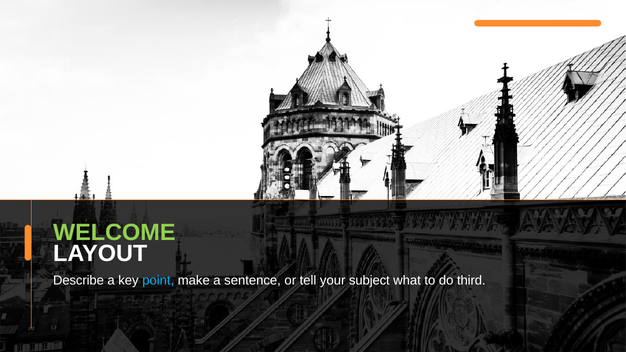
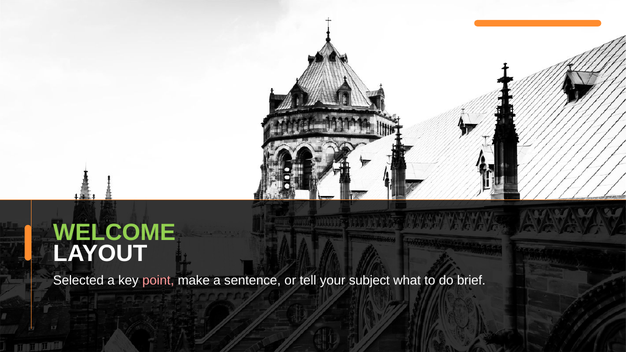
Describe: Describe -> Selected (78, 281)
point colour: light blue -> pink (158, 281)
third: third -> brief (471, 281)
